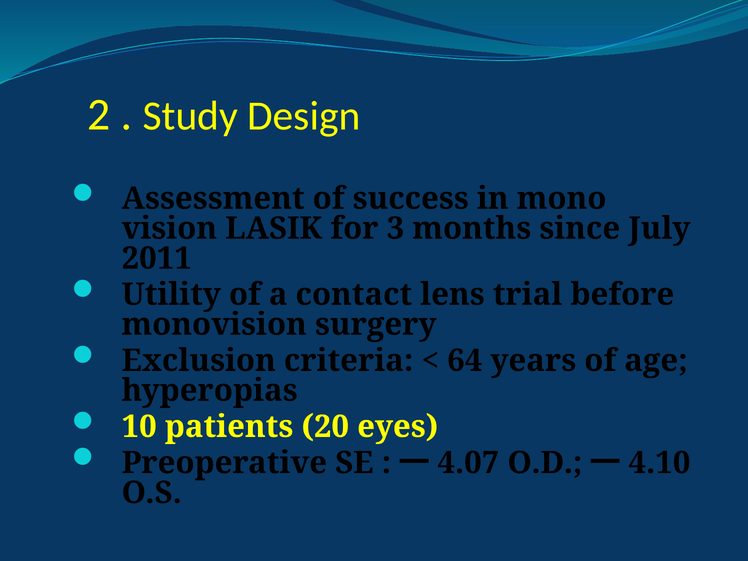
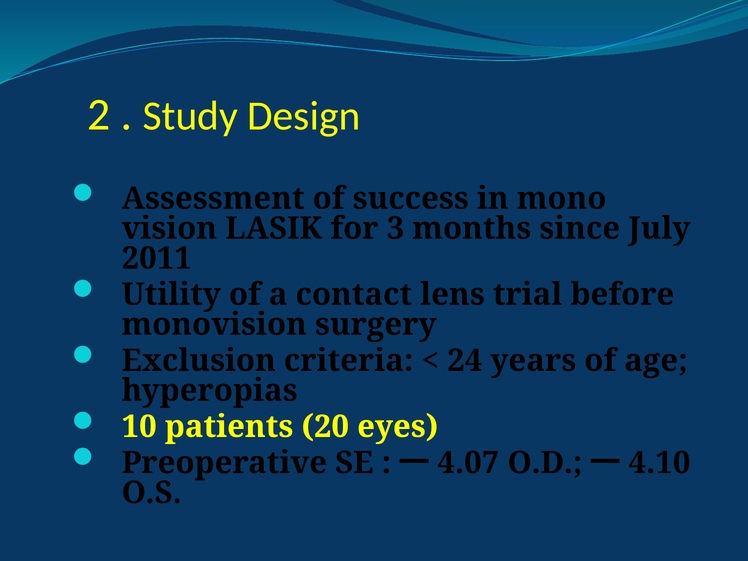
64: 64 -> 24 (465, 361)
